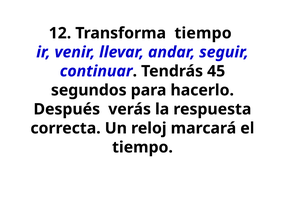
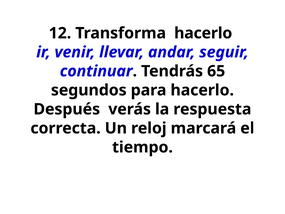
Transforma tiempo: tiempo -> hacerlo (203, 33)
45: 45 -> 65 (216, 71)
